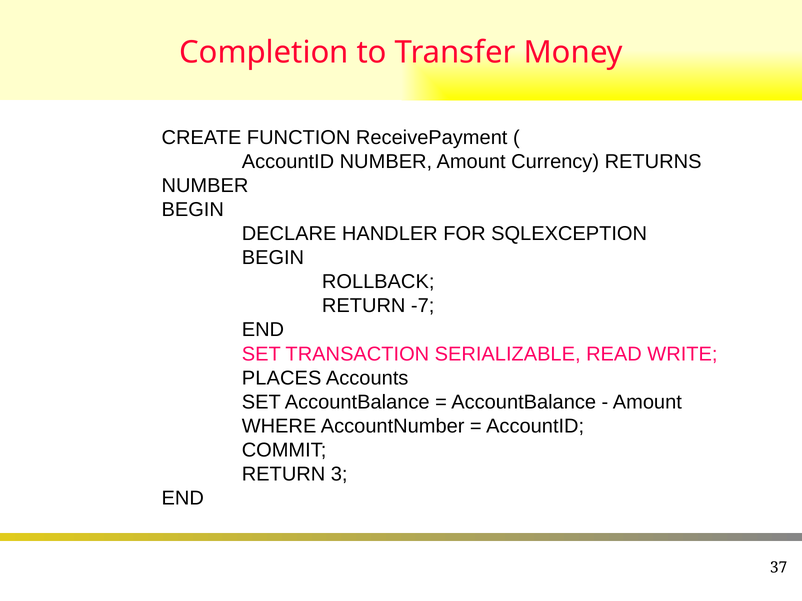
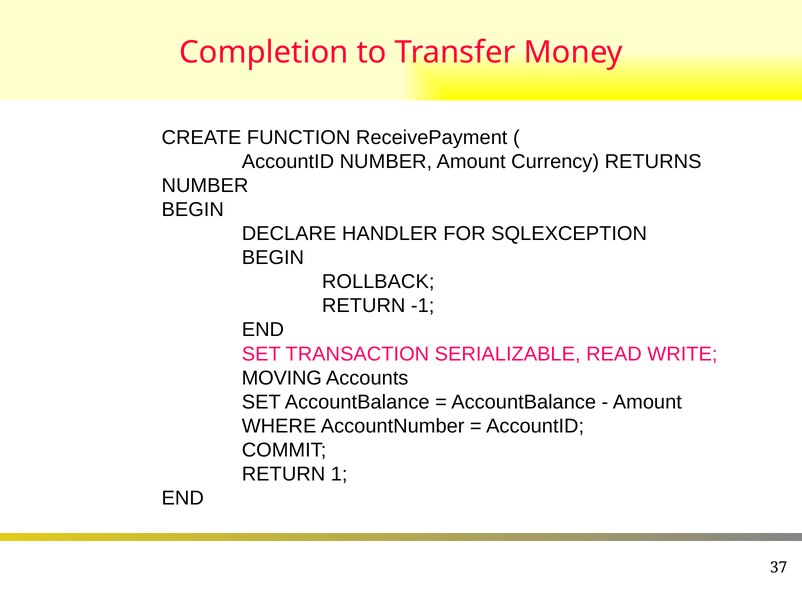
-7: -7 -> -1 (423, 306)
PLACES: PLACES -> MOVING (282, 378)
3: 3 -> 1 (339, 474)
